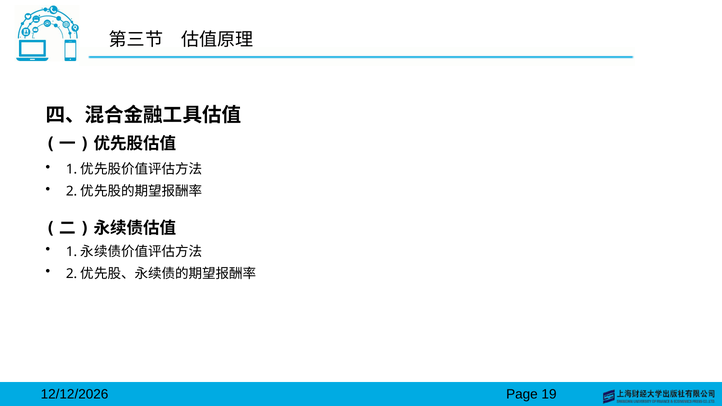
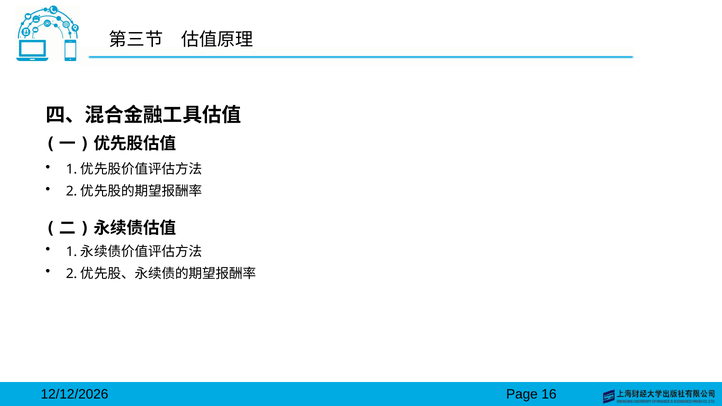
19: 19 -> 16 (549, 394)
